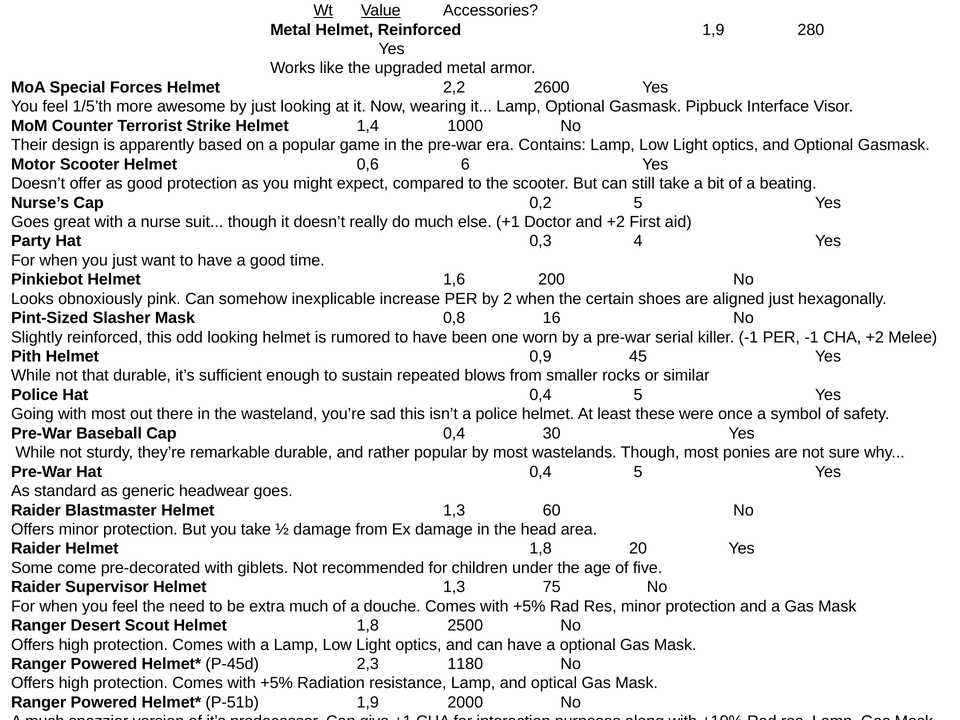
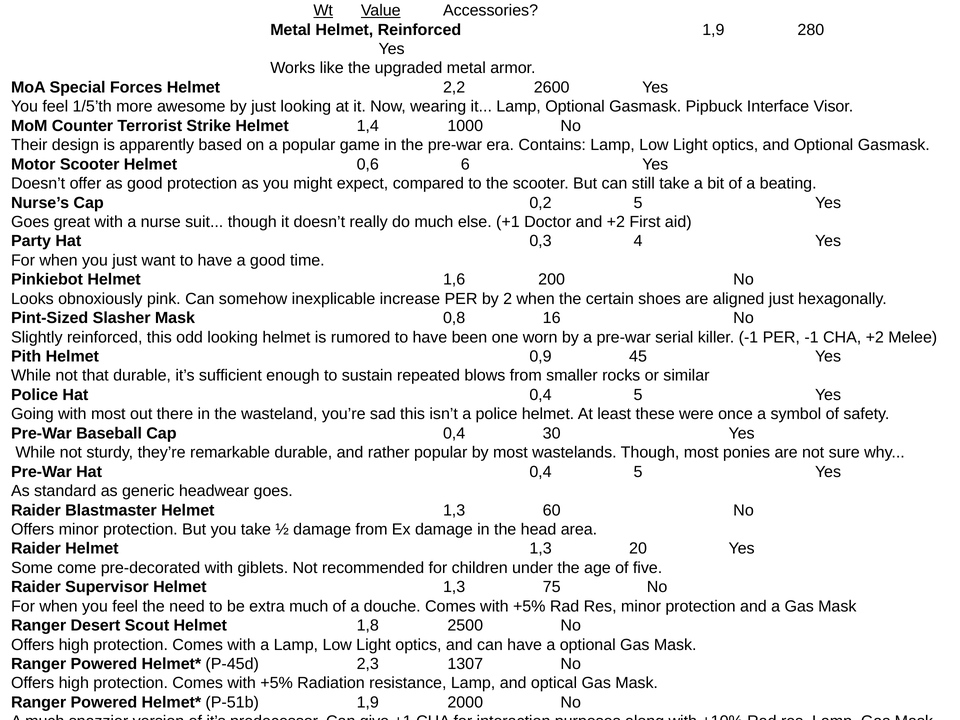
Raider Helmet 1,8: 1,8 -> 1,3 (541, 549)
1180: 1180 -> 1307 (465, 664)
